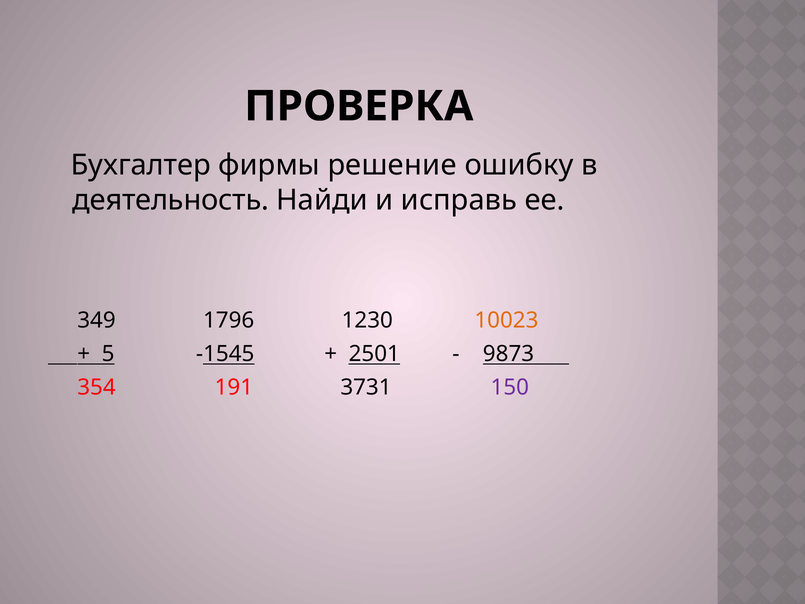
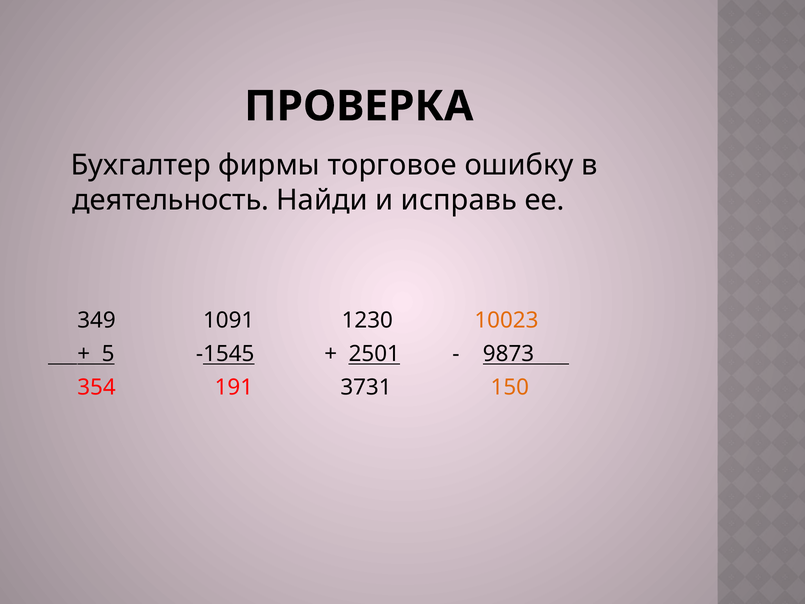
решение: решение -> торговое (392, 165)
1796: 1796 -> 1091 (229, 320)
150 colour: purple -> orange (510, 387)
